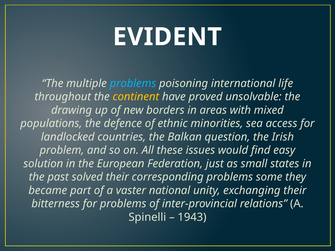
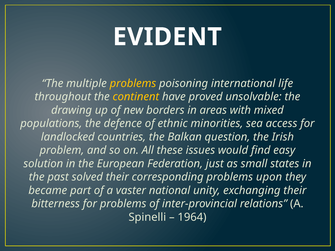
problems colour: light blue -> yellow (133, 83)
some: some -> upon (269, 177)
1943: 1943 -> 1964 (192, 217)
